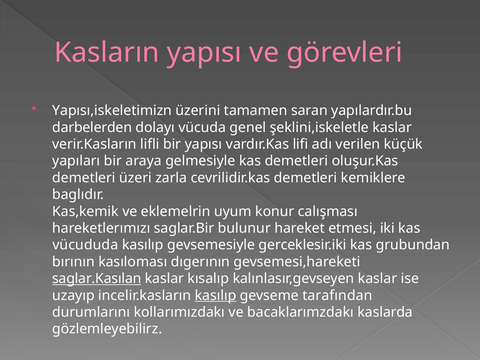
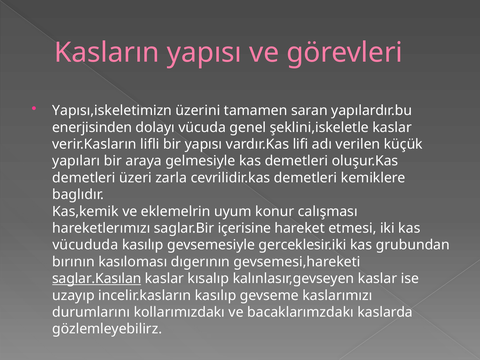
darbelerden: darbelerden -> enerjisinden (92, 127)
bulunur: bulunur -> içerisine (244, 228)
kasılıp underline: present -> none (216, 295)
tarafından: tarafından -> kaslarımızı (337, 295)
